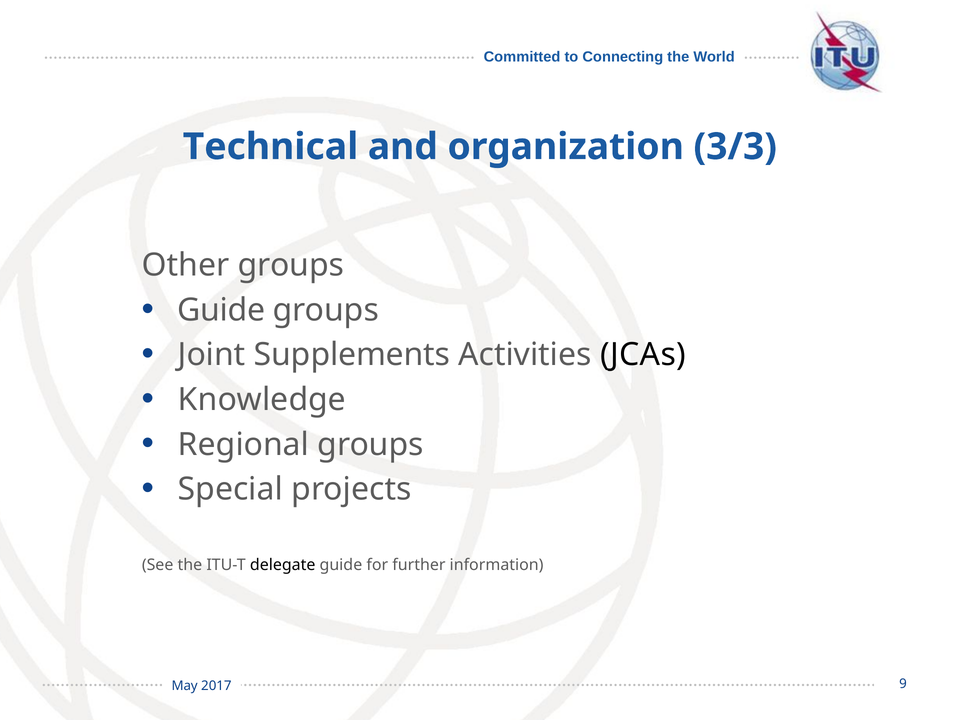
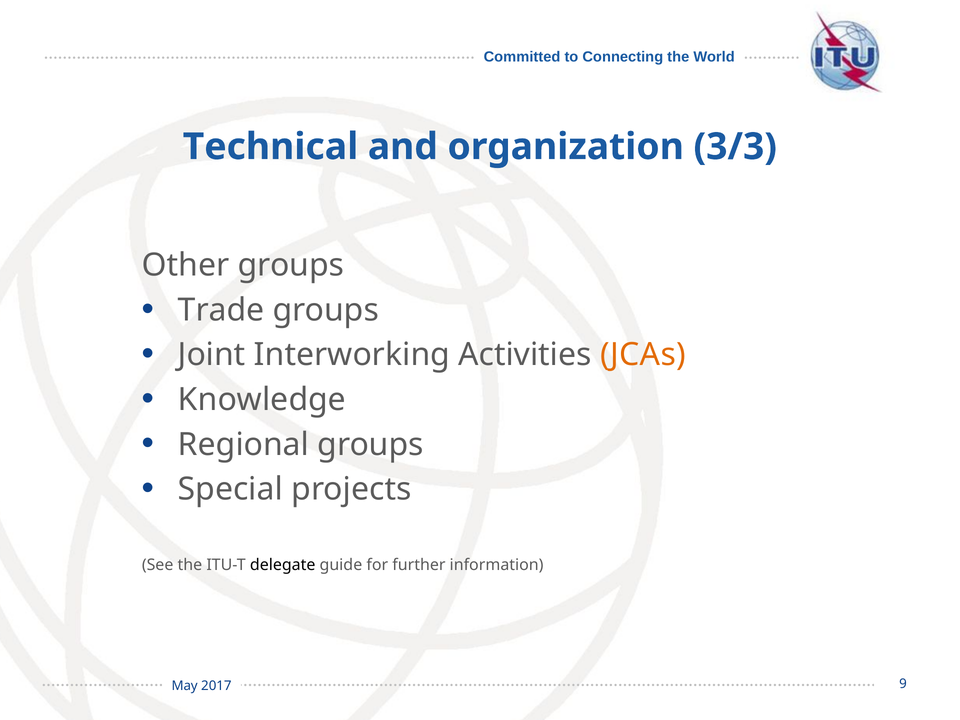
Guide: Guide -> Trade (221, 310)
Supplements: Supplements -> Interworking (352, 355)
JCAs colour: black -> orange (643, 355)
